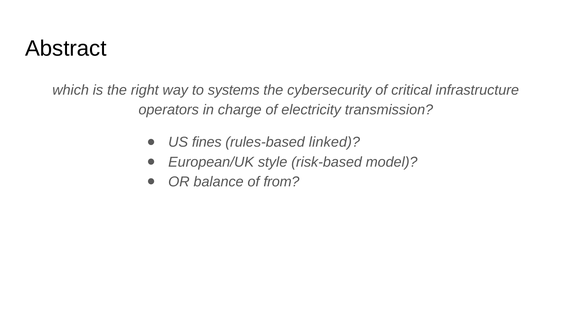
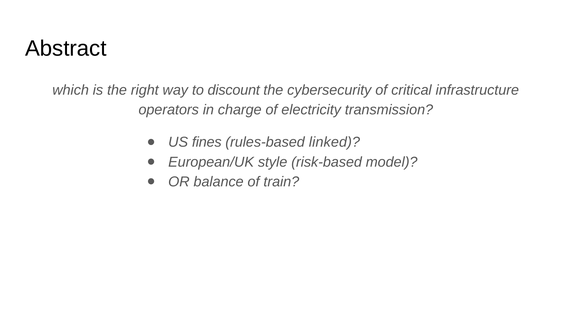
systems: systems -> discount (234, 90)
from: from -> train (281, 182)
